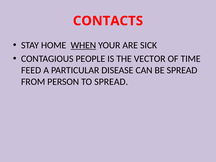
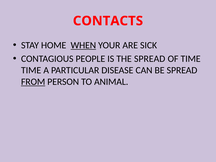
THE VECTOR: VECTOR -> SPREAD (150, 59)
FEED: FEED -> TIME (31, 70)
FROM underline: none -> present (33, 82)
TO SPREAD: SPREAD -> ANIMAL (111, 82)
